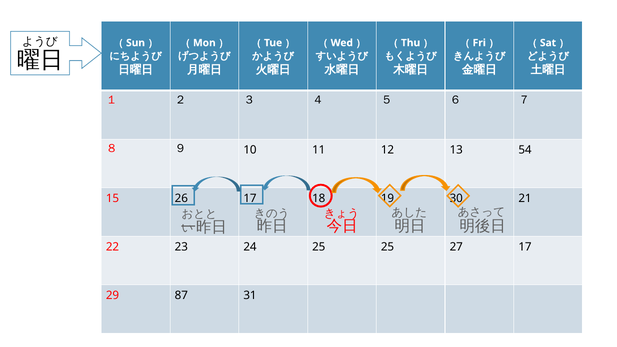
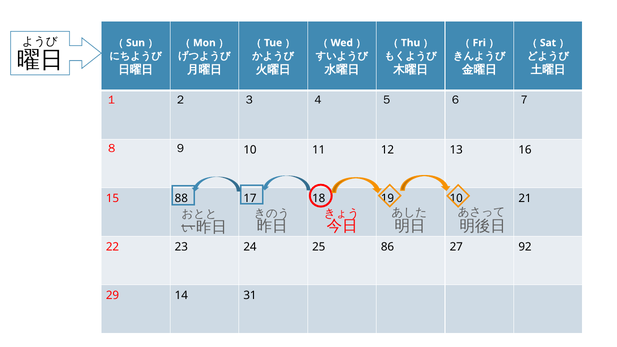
54: 54 -> 16 (525, 150)
26: 26 -> 88 (181, 198)
19 30: 30 -> 10 (456, 198)
25 25: 25 -> 86 (388, 247)
27 17: 17 -> 92 (525, 247)
87: 87 -> 14 (181, 295)
